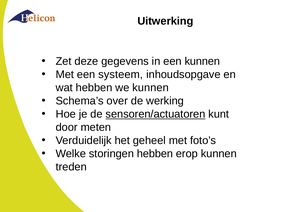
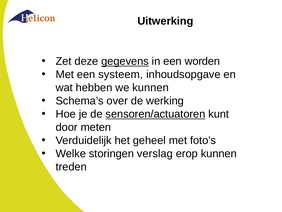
gegevens underline: none -> present (125, 61)
een kunnen: kunnen -> worden (202, 61)
storingen hebben: hebben -> verslag (155, 153)
